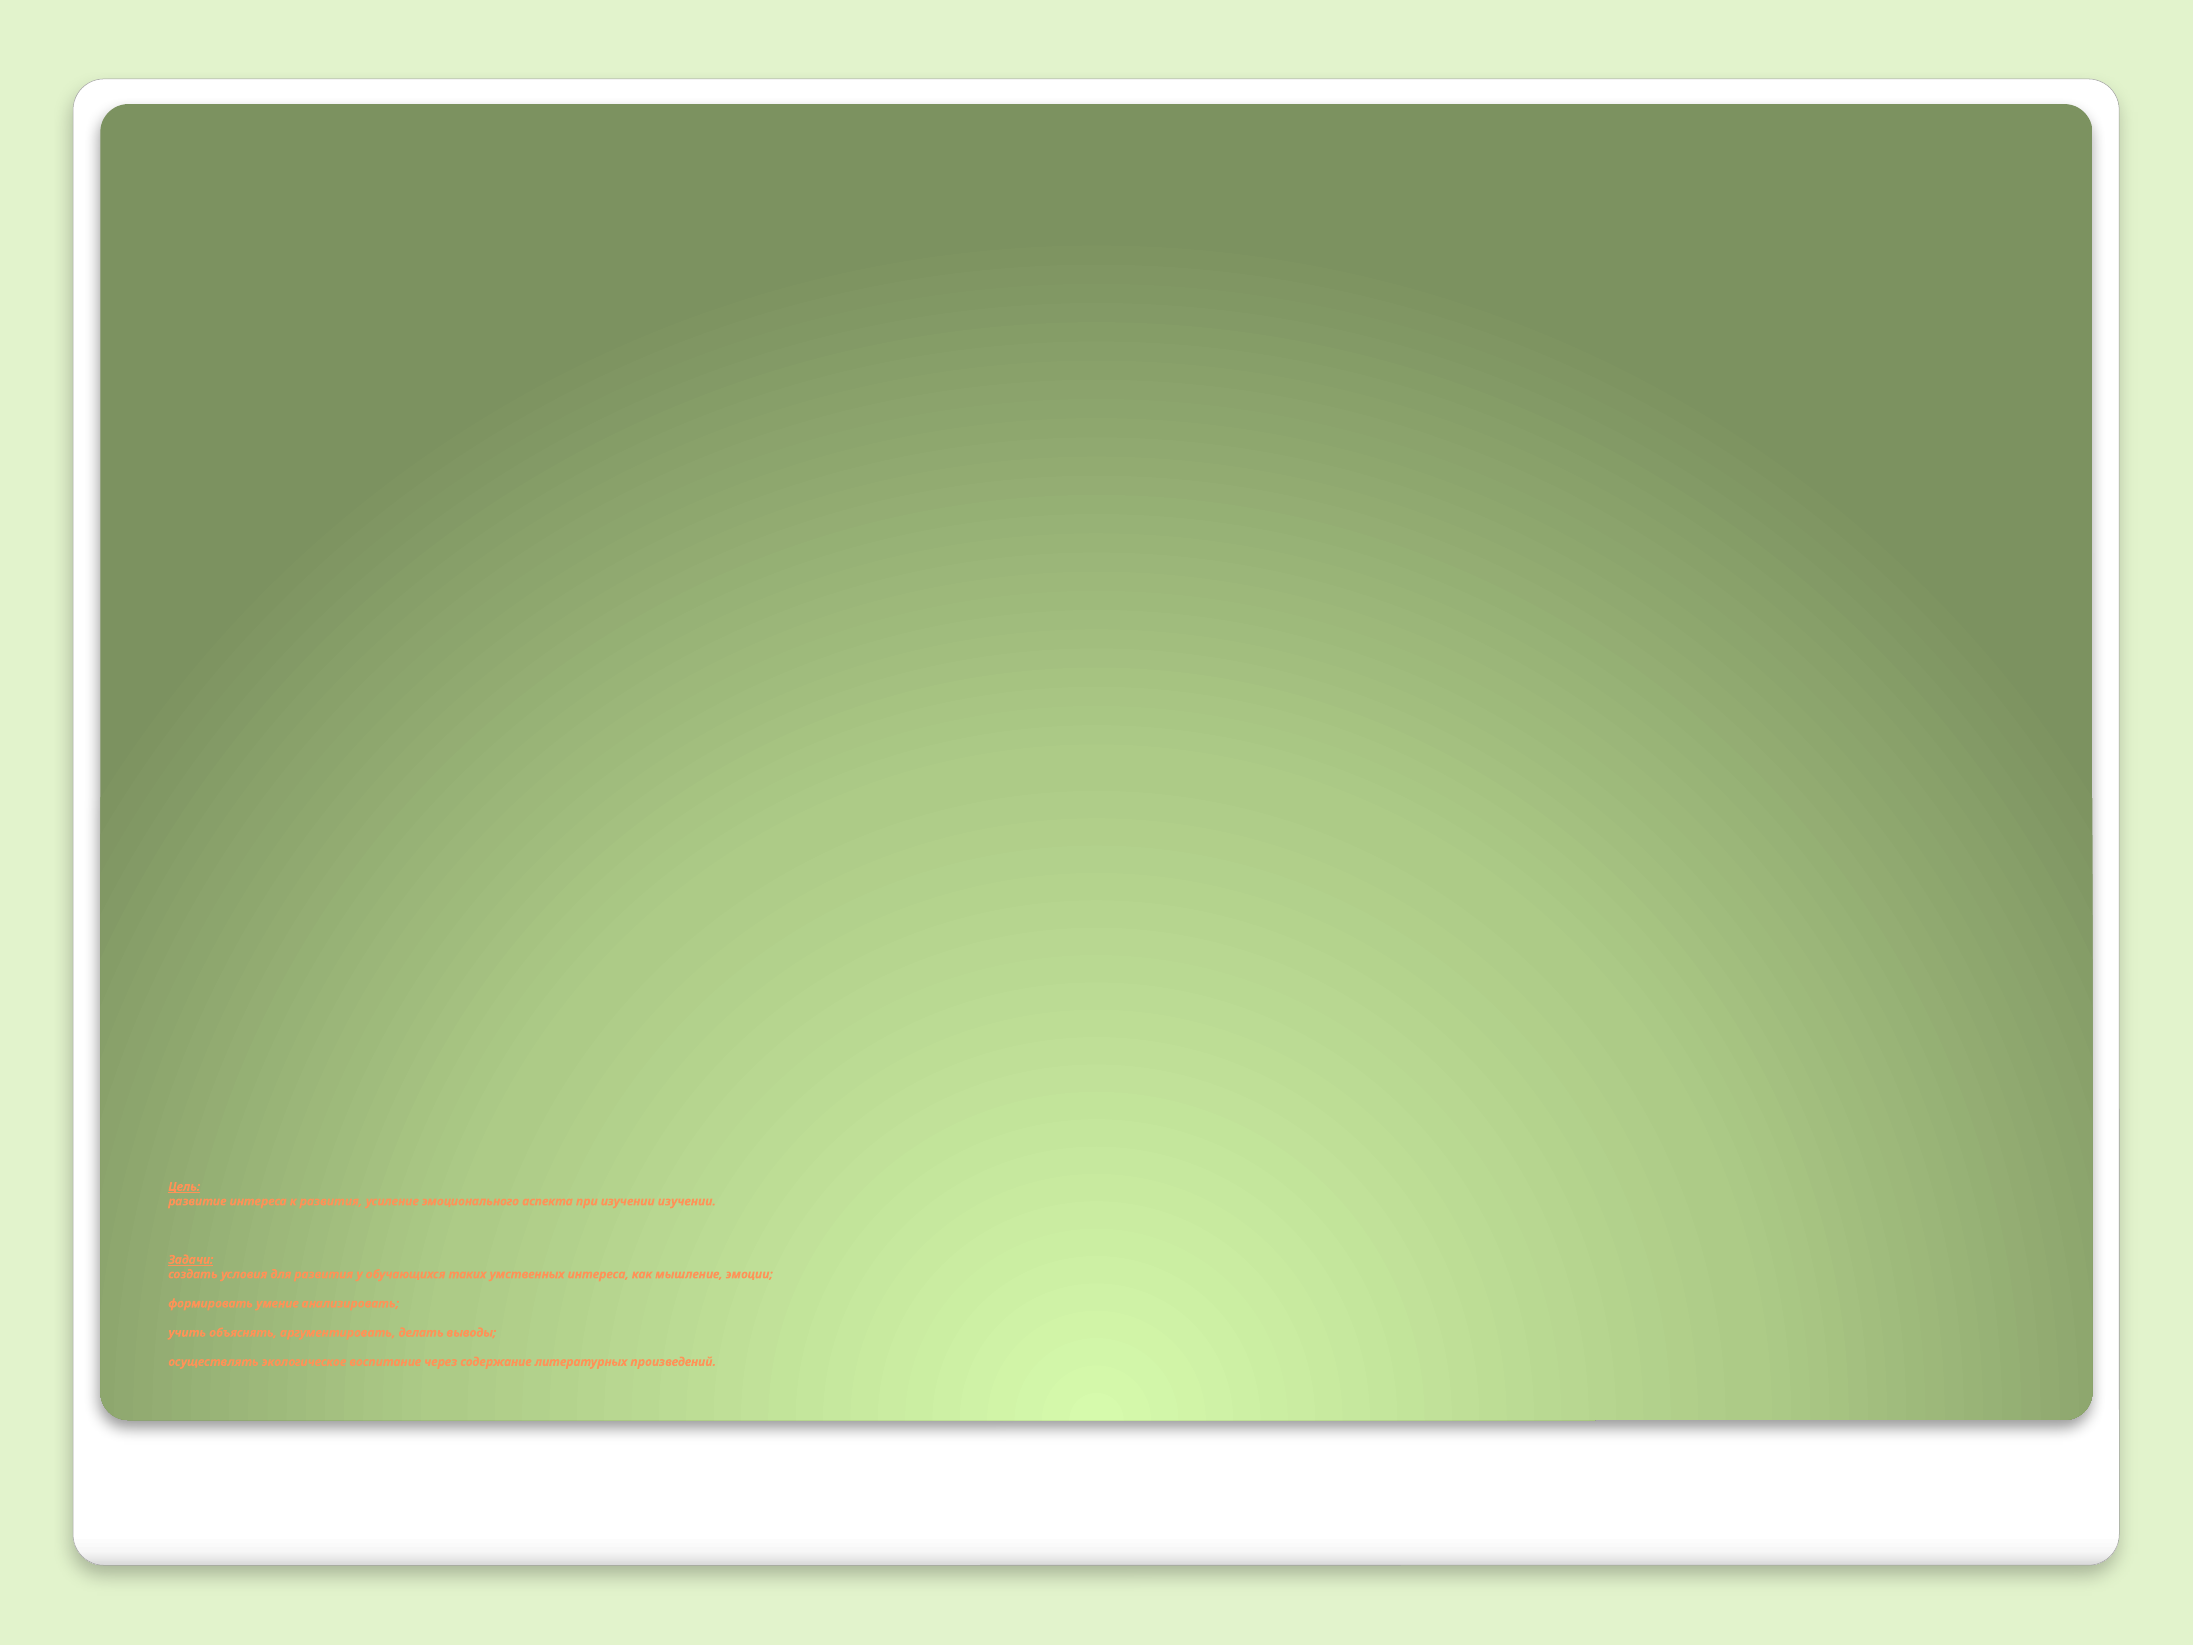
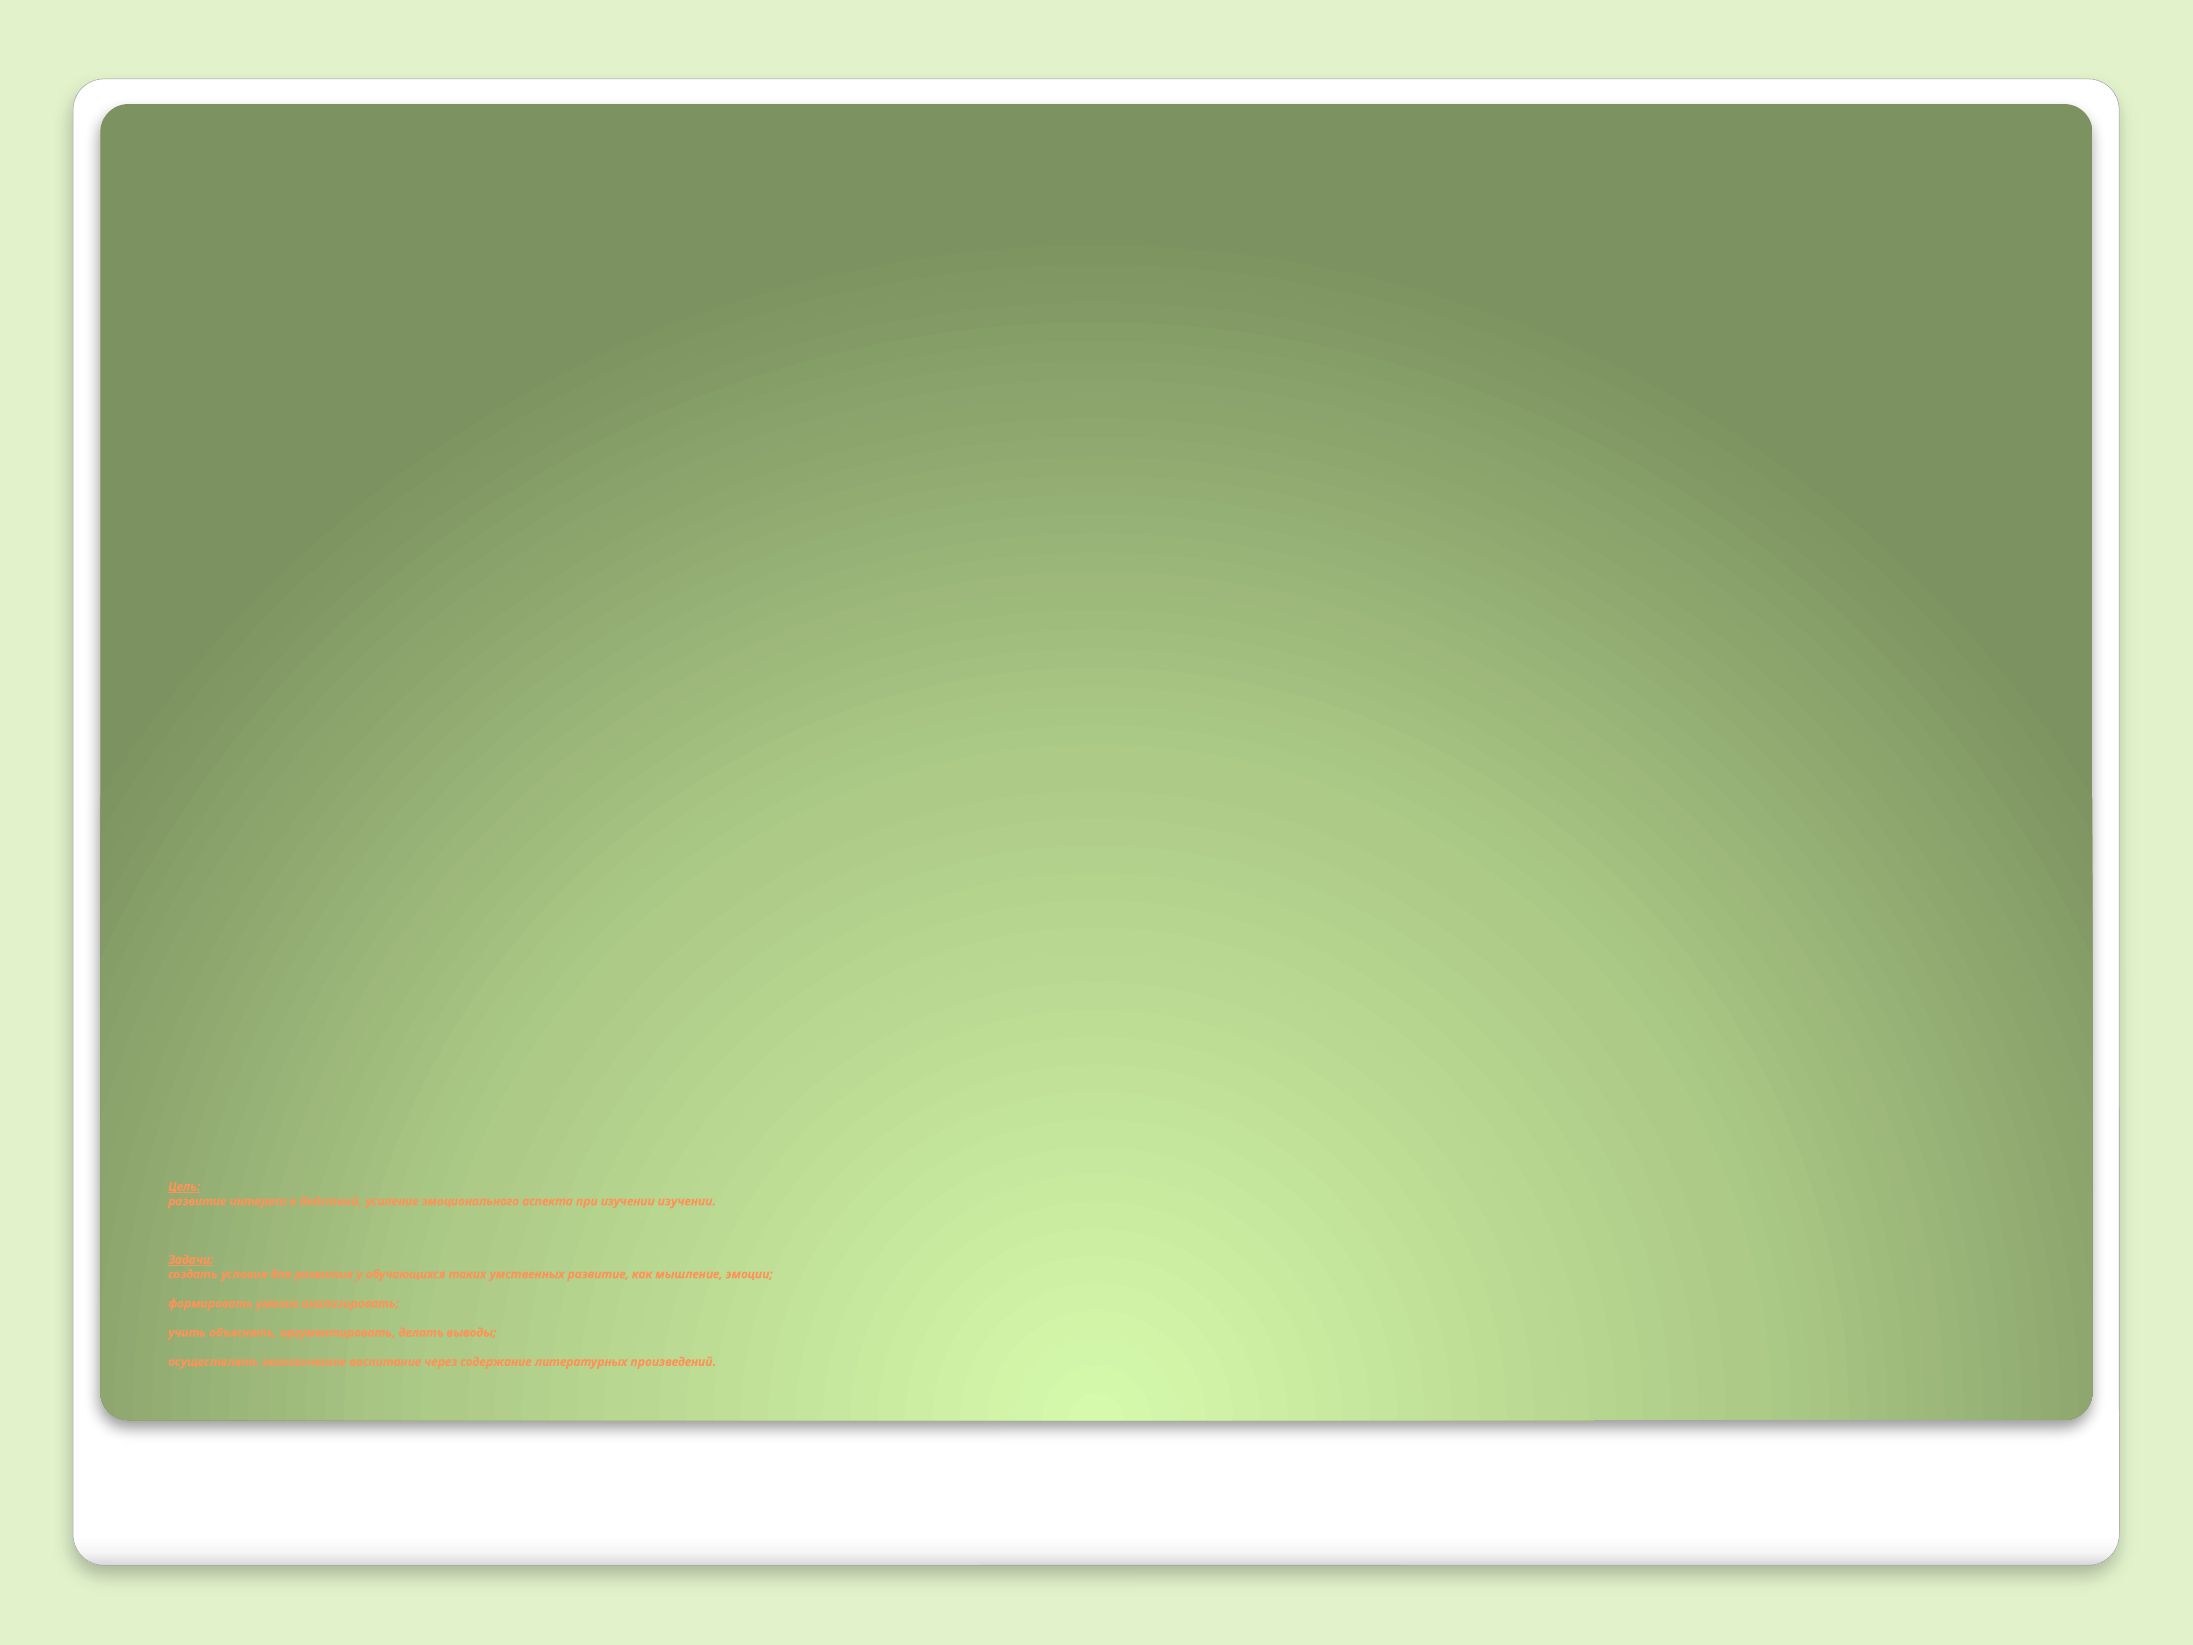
к развития: развития -> действий (331, 1201)
умственных интереса: интереса -> развитие (598, 1274)
